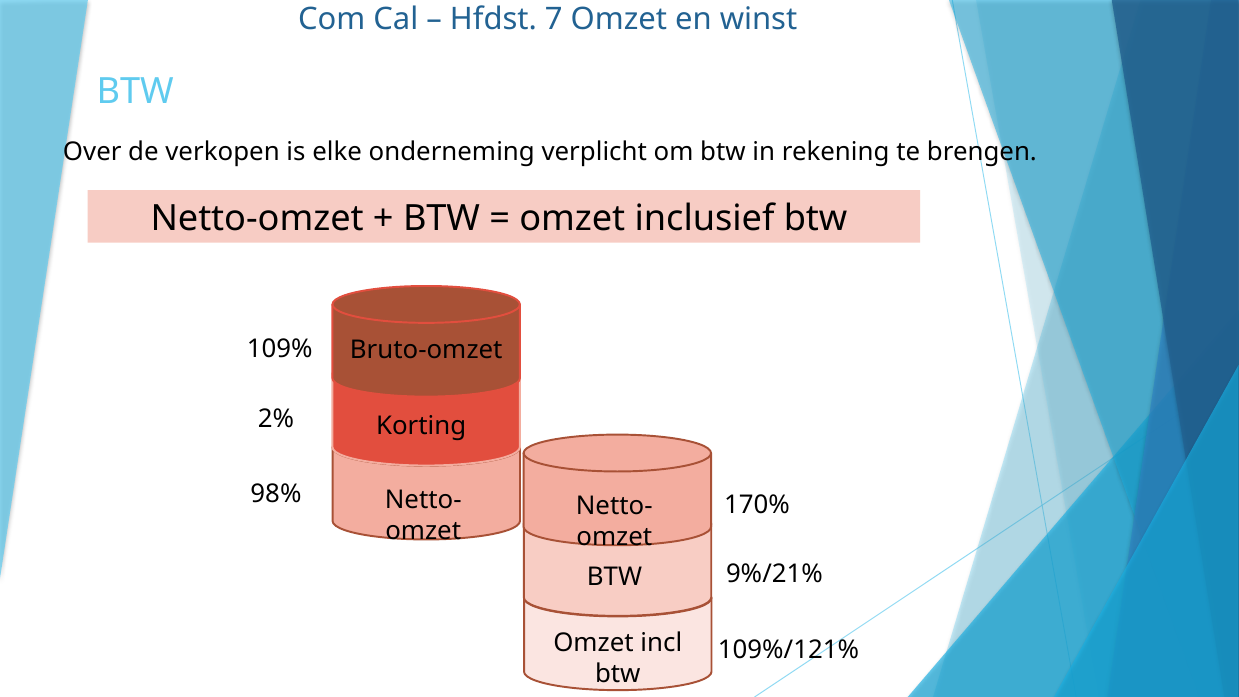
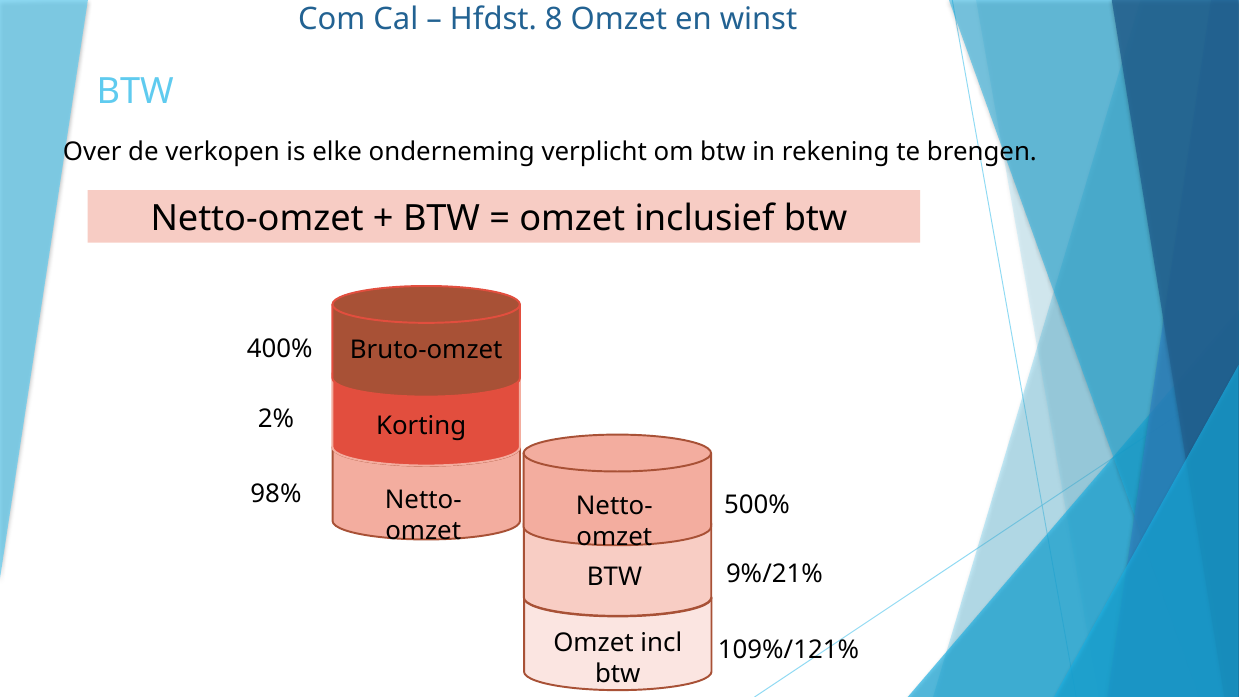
7: 7 -> 8 (554, 19)
109%: 109% -> 400% (280, 349)
170%: 170% -> 500% (757, 504)
